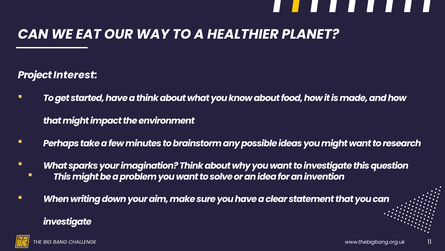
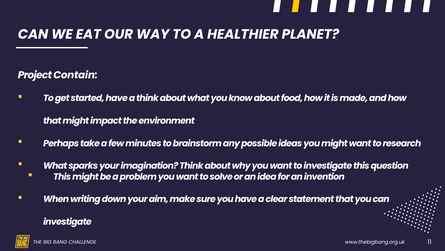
Interest: Interest -> Contain (76, 75)
